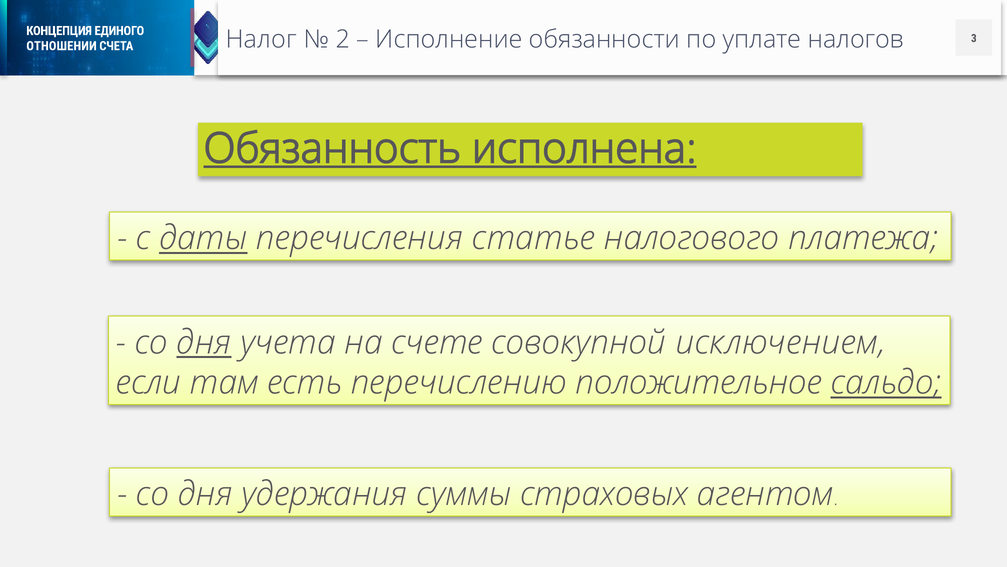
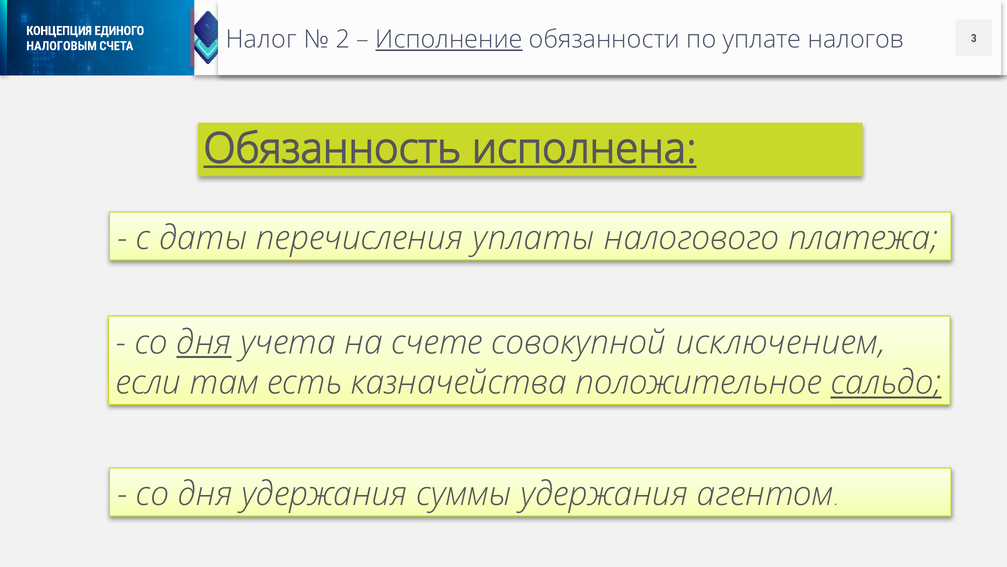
ОТНОШЕНИИ: ОТНОШЕНИИ -> НАЛОГОВЫМ (62, 46)
Исполнение underline: none -> present (449, 39)
даты underline: present -> none (203, 238)
статье: статье -> уплаты (533, 238)
перечислению: перечислению -> казначейства (459, 382)
суммы страховых: страховых -> удержания (604, 494)
